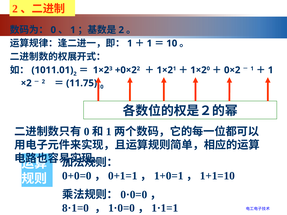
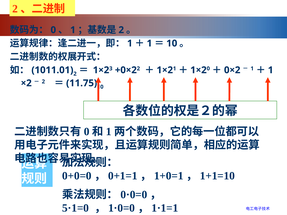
8·1=0: 8·1=0 -> 5·1=0 (76, 208)
